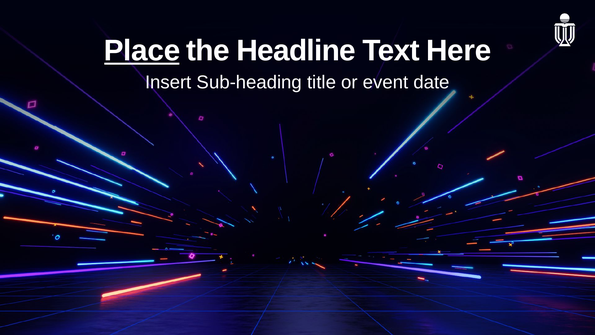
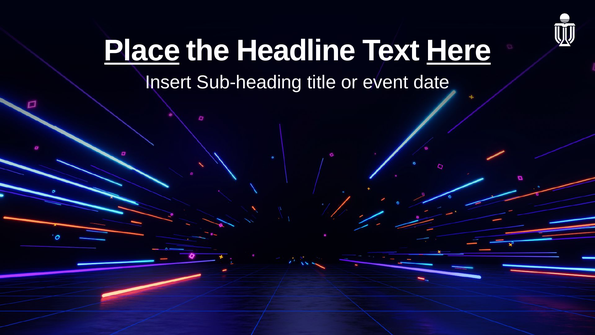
Here underline: none -> present (459, 51)
